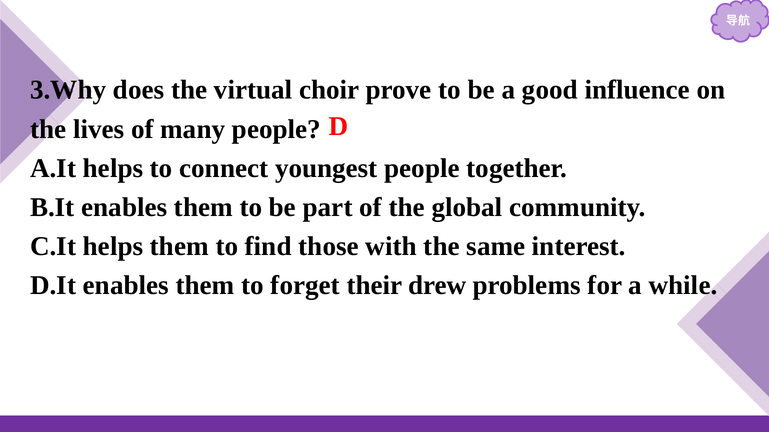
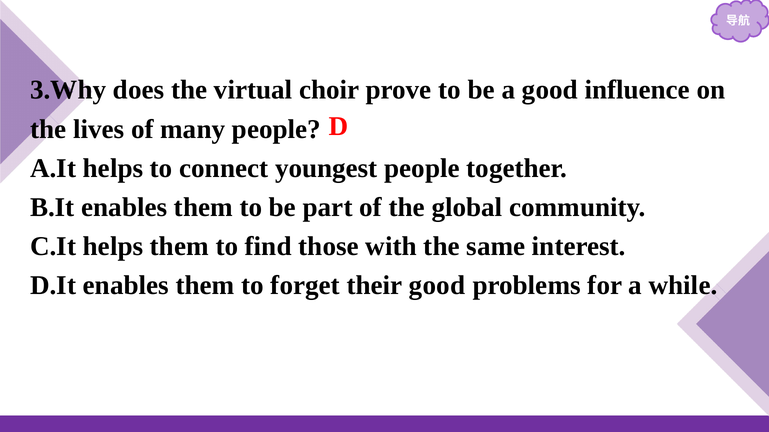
their drew: drew -> good (437, 285)
